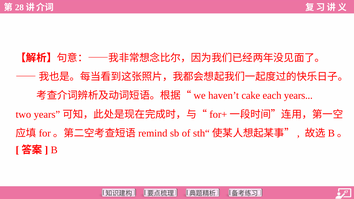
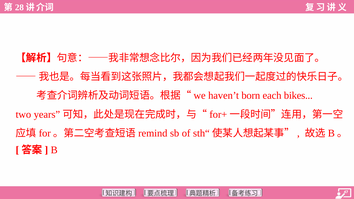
cake: cake -> born (251, 96)
each years: years -> bikes (298, 96)
